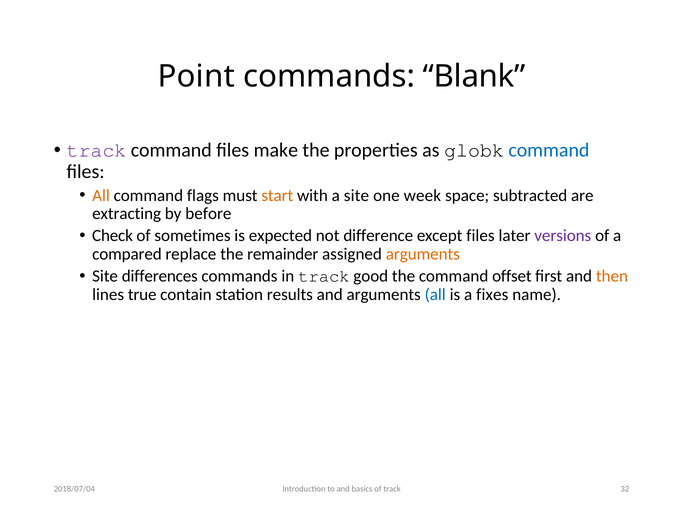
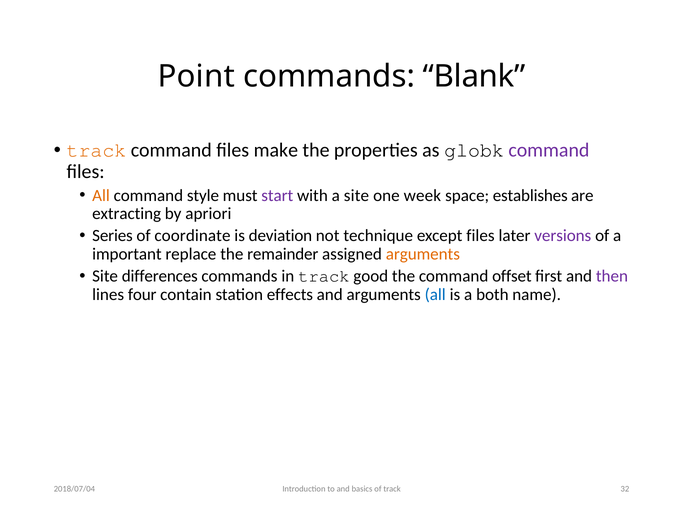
track colour: purple -> orange (96, 150)
command colour: blue -> purple (549, 150)
flags: flags -> style (203, 195)
start colour: orange -> purple (277, 195)
subtracted: subtracted -> establishes (530, 195)
before: before -> apriori (208, 214)
Check: Check -> Series (112, 236)
sometimes: sometimes -> coordinate (192, 236)
expected: expected -> deviation (280, 236)
difference: difference -> technique (378, 236)
compared: compared -> important (127, 254)
then colour: orange -> purple (612, 276)
true: true -> four (142, 295)
results: results -> effects (290, 295)
fixes: fixes -> both (492, 295)
